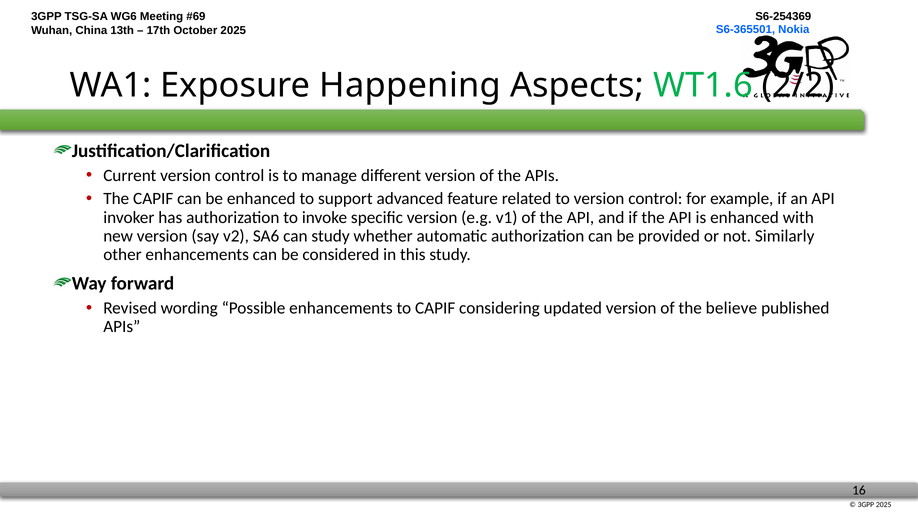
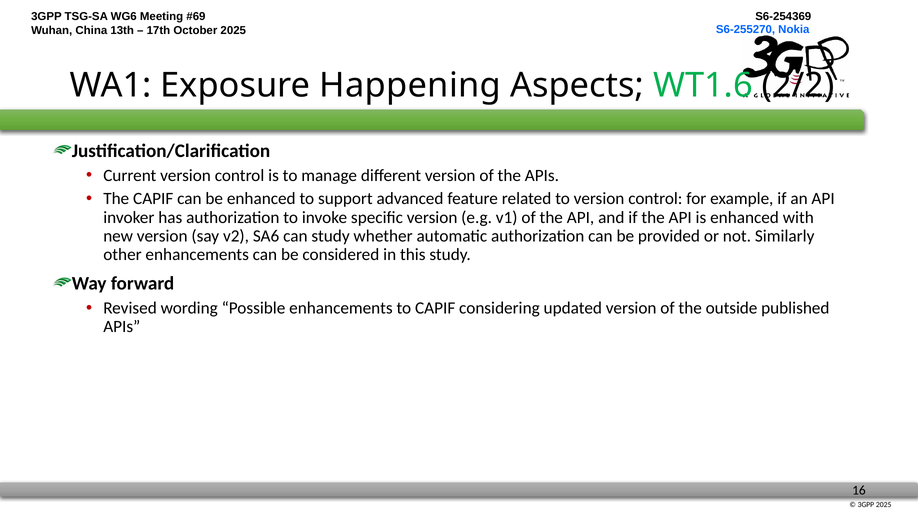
S6-365501: S6-365501 -> S6-255270 (746, 30)
believe: believe -> outside (732, 308)
